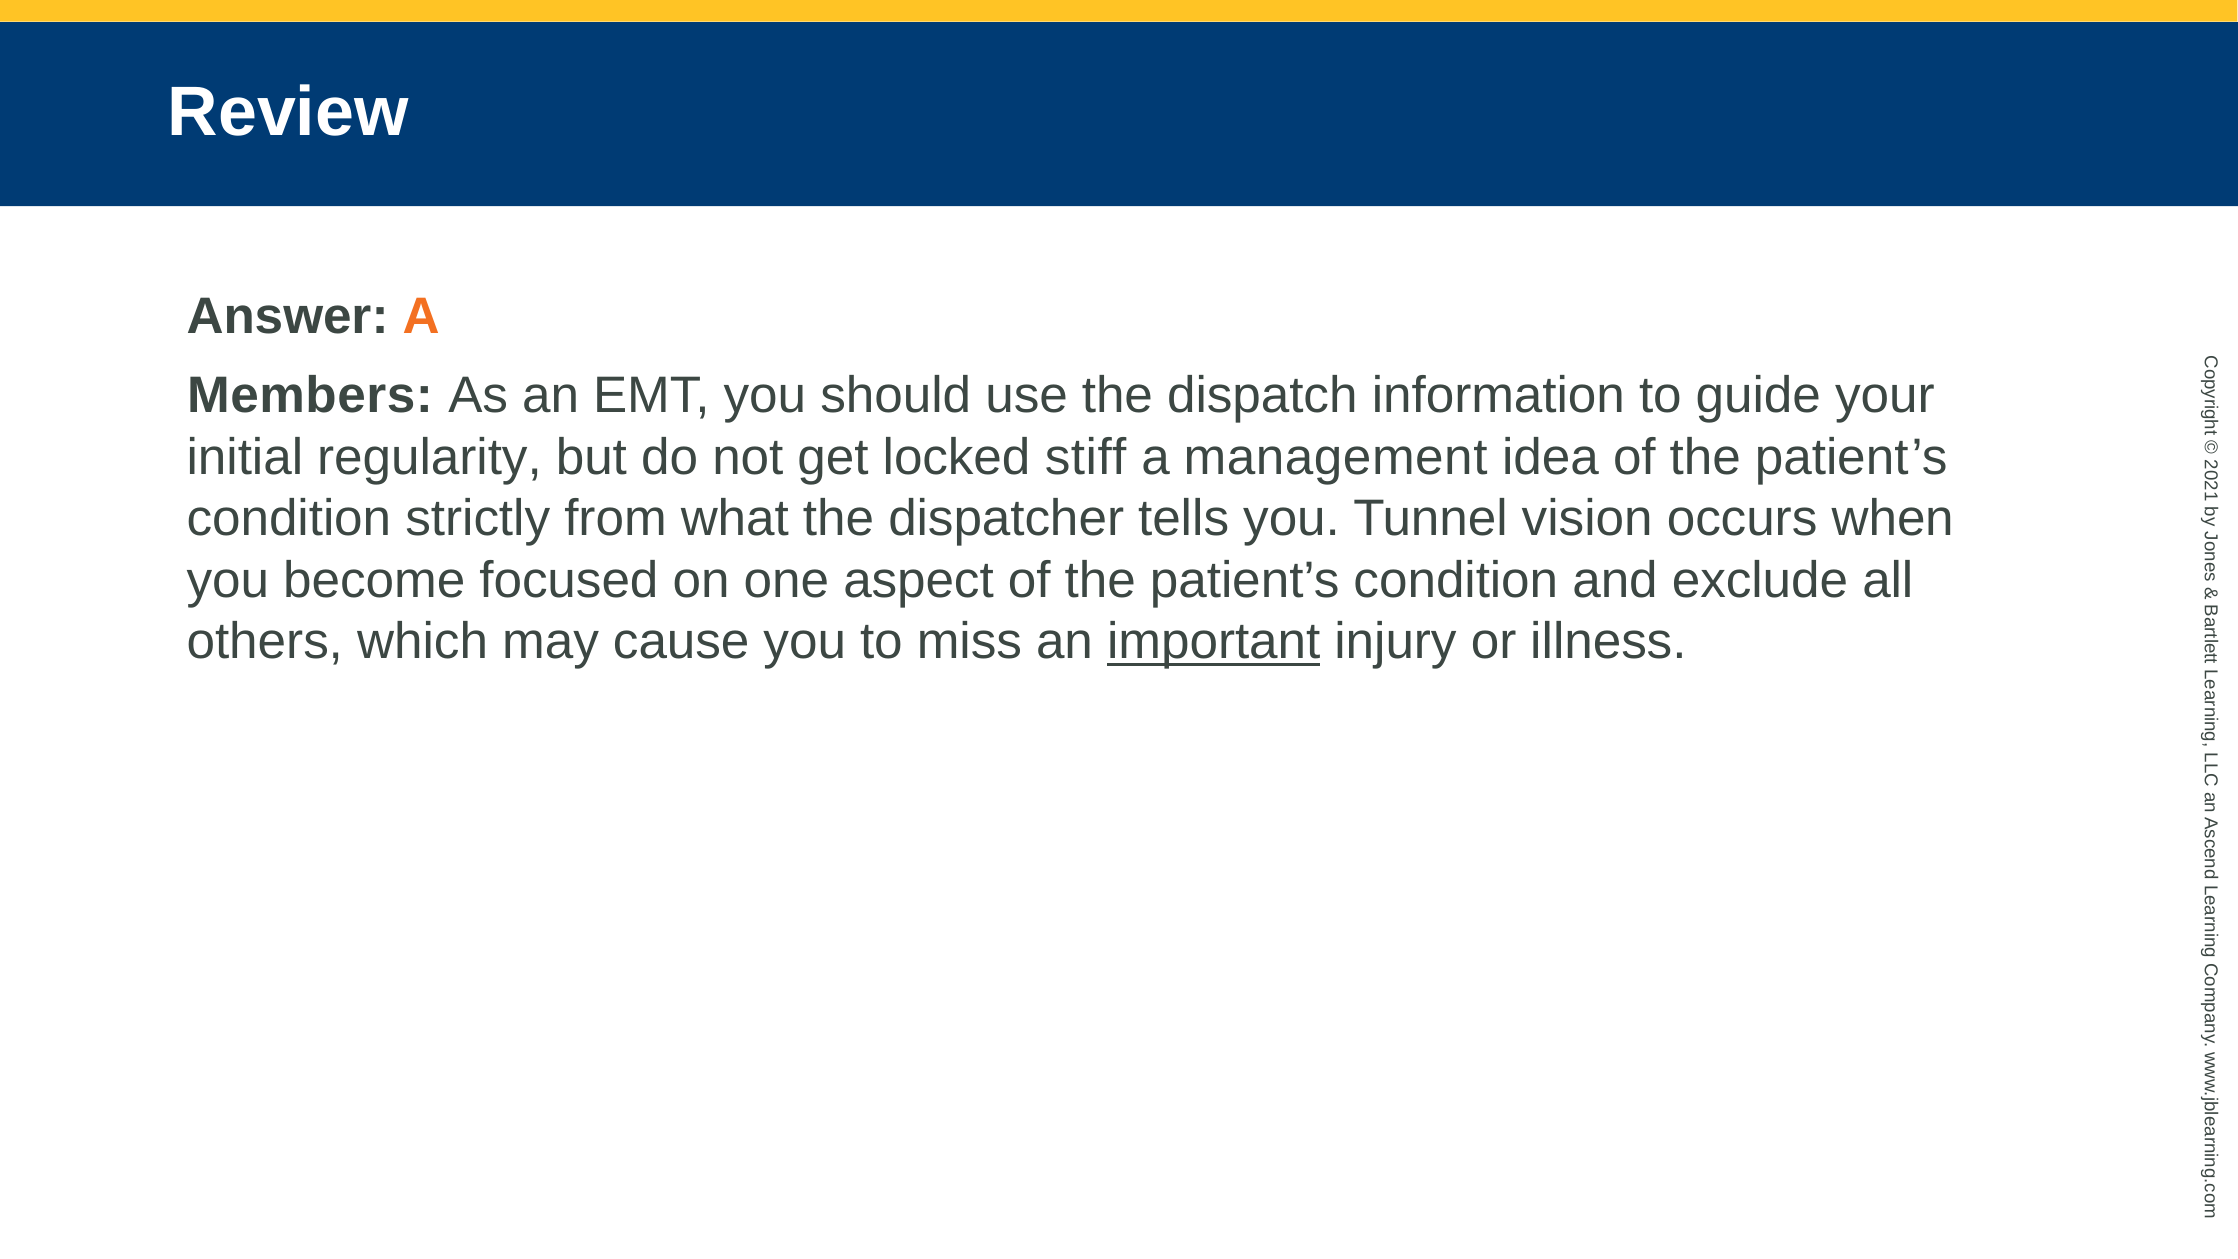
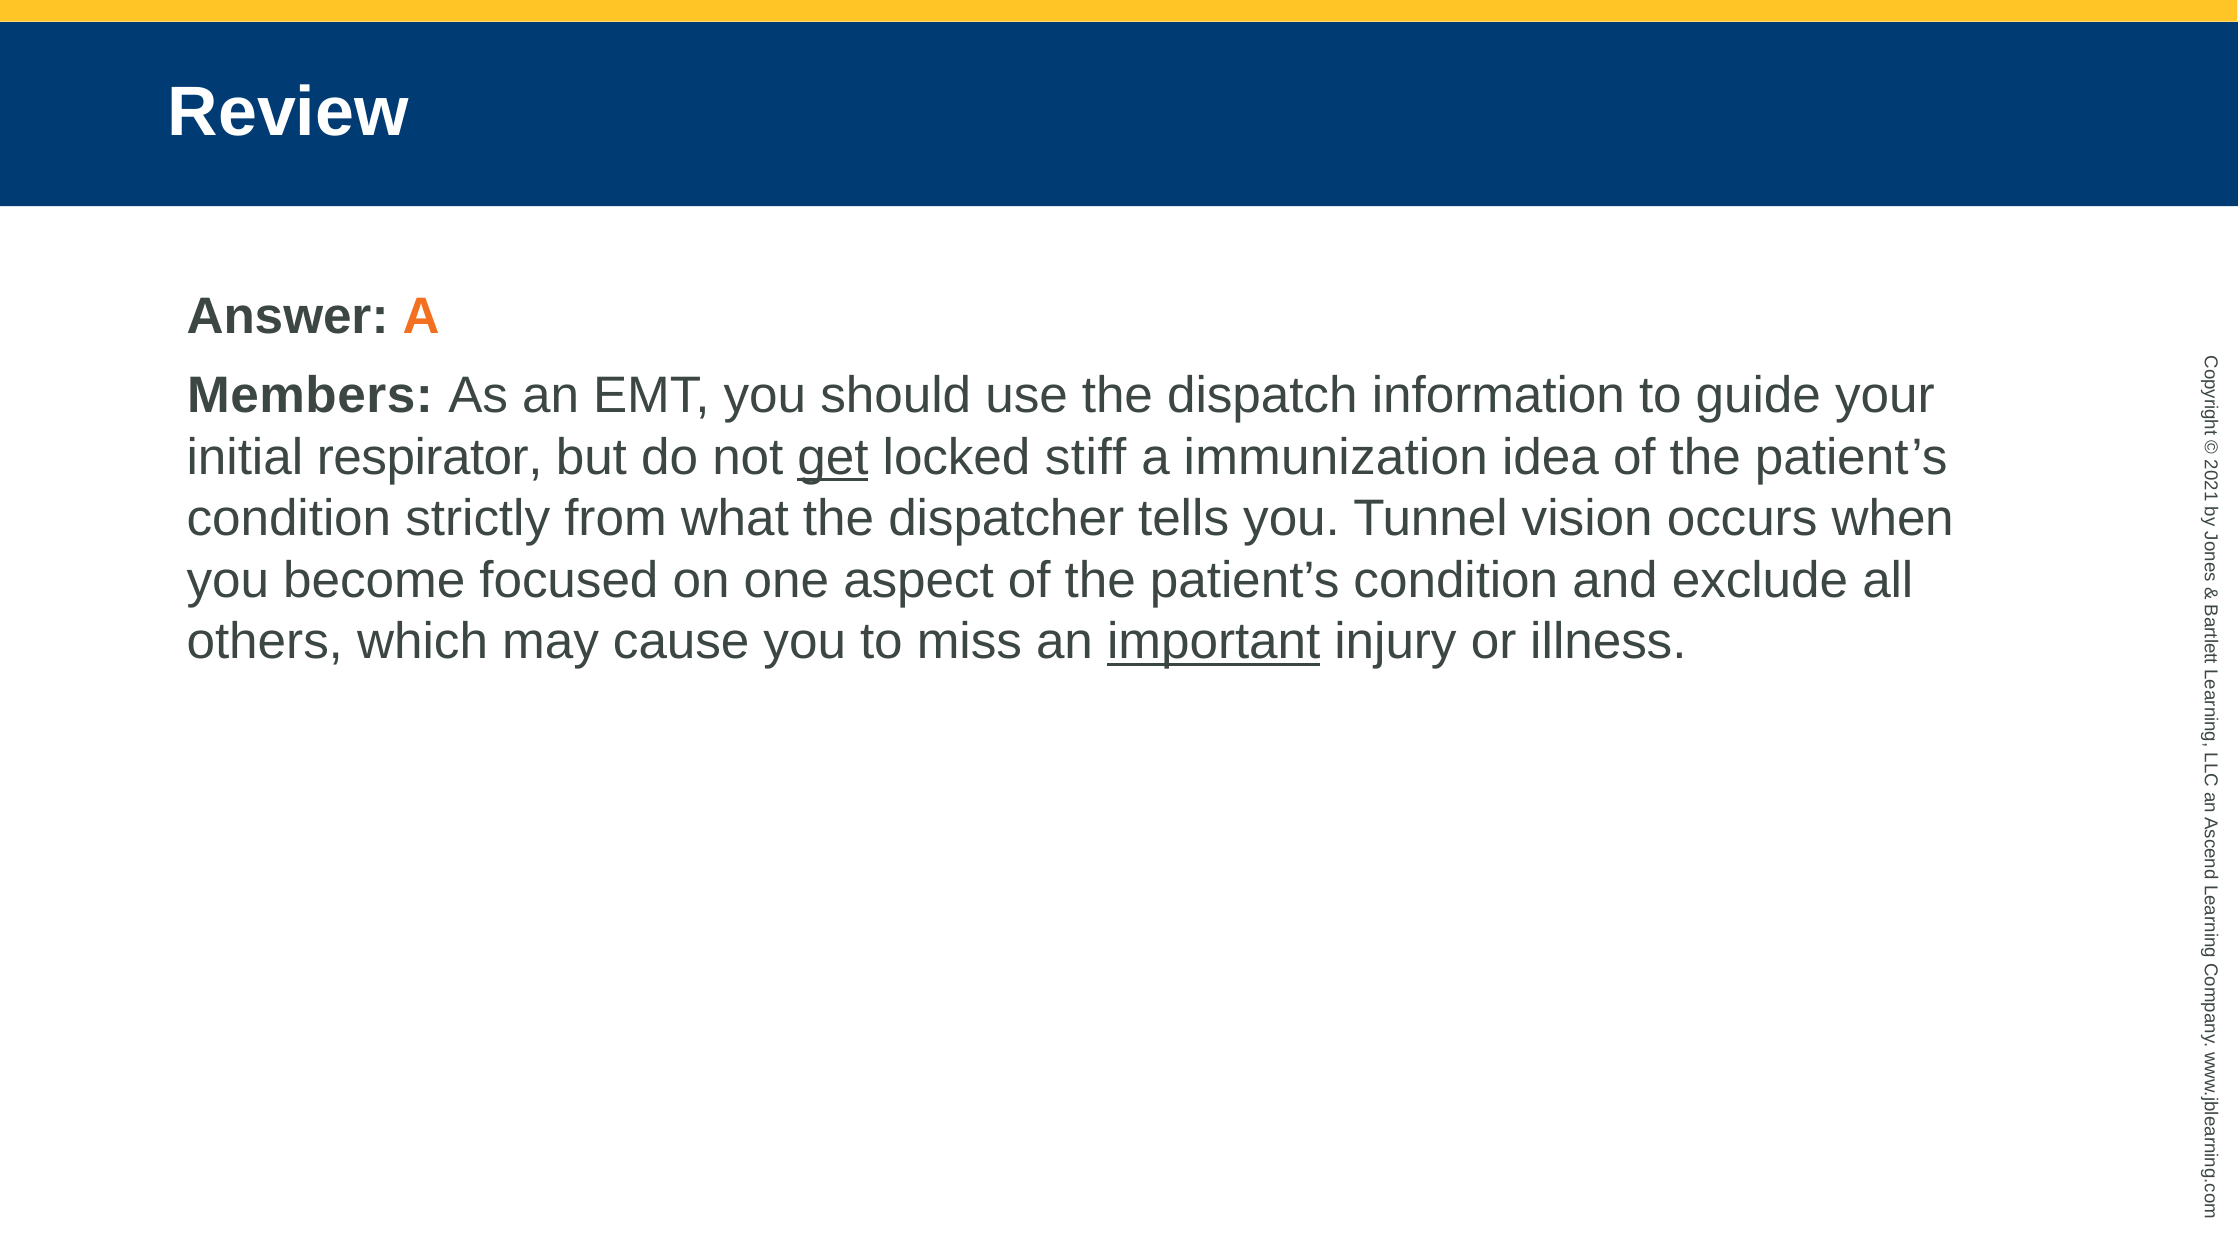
regularity: regularity -> respirator (430, 457)
get underline: none -> present (833, 457)
management: management -> immunization (1336, 457)
